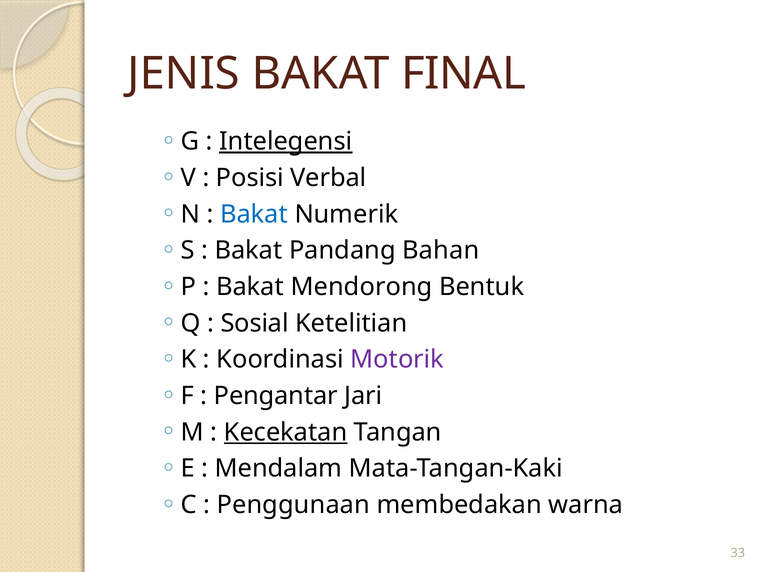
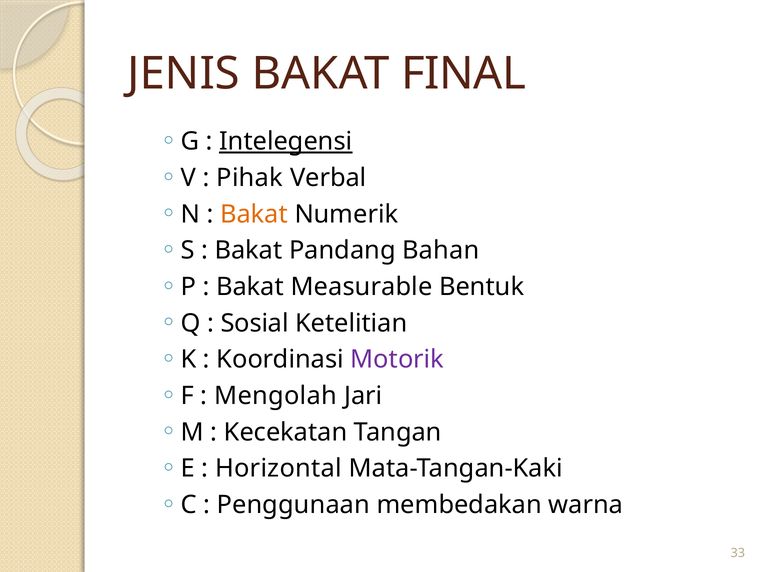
Posisi: Posisi -> Pihak (250, 178)
Bakat colour: blue -> orange (254, 214)
Mendorong: Mendorong -> Measurable (361, 287)
Pengantar: Pengantar -> Mengolah (276, 396)
Kecekatan underline: present -> none (286, 432)
Mendalam: Mendalam -> Horizontal (278, 469)
